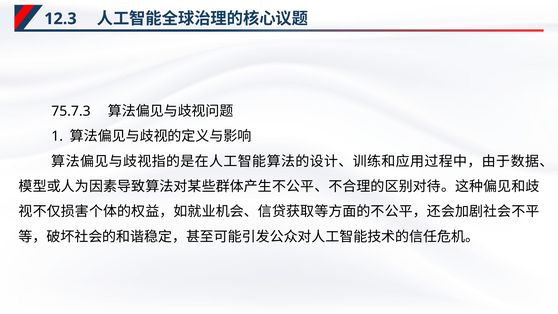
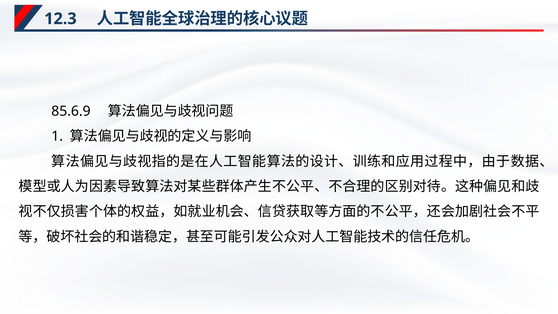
75.7.3: 75.7.3 -> 85.6.9 (71, 111)
